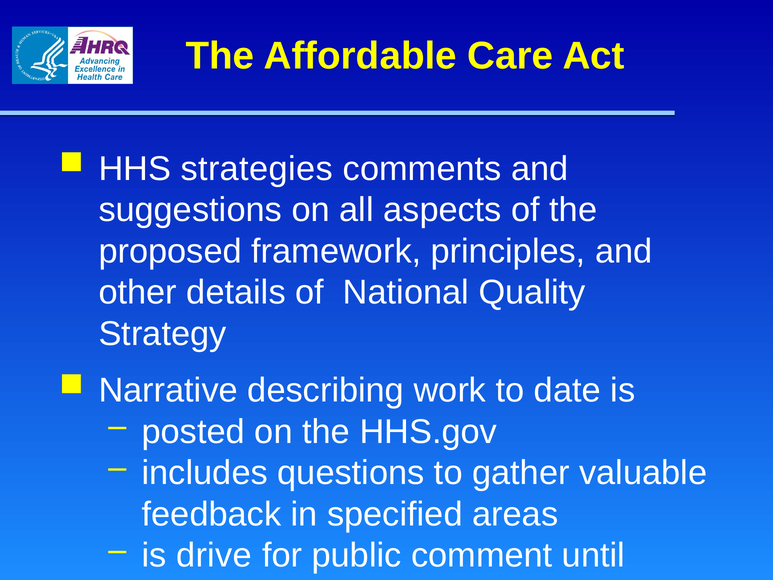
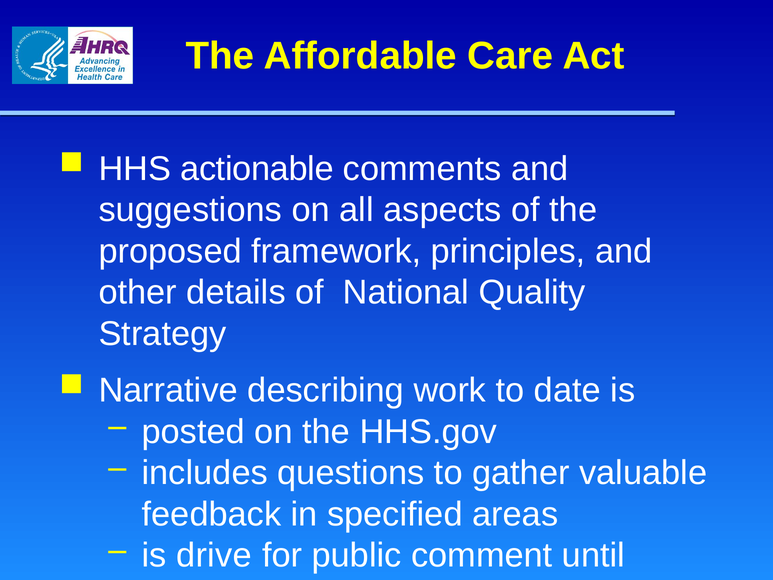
strategies: strategies -> actionable (257, 169)
